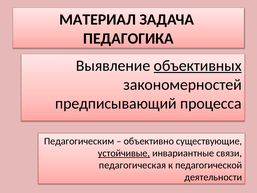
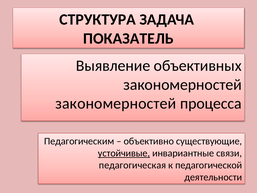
МАТЕРИАЛ: МАТЕРИАЛ -> СТРУКТУРА (98, 20)
ПЕДАГОГИКА: ПЕДАГОГИКА -> ПОКАЗАТЕЛЬ (128, 38)
объективных underline: present -> none (198, 66)
предписывающий: предписывающий -> закономерностей (116, 103)
